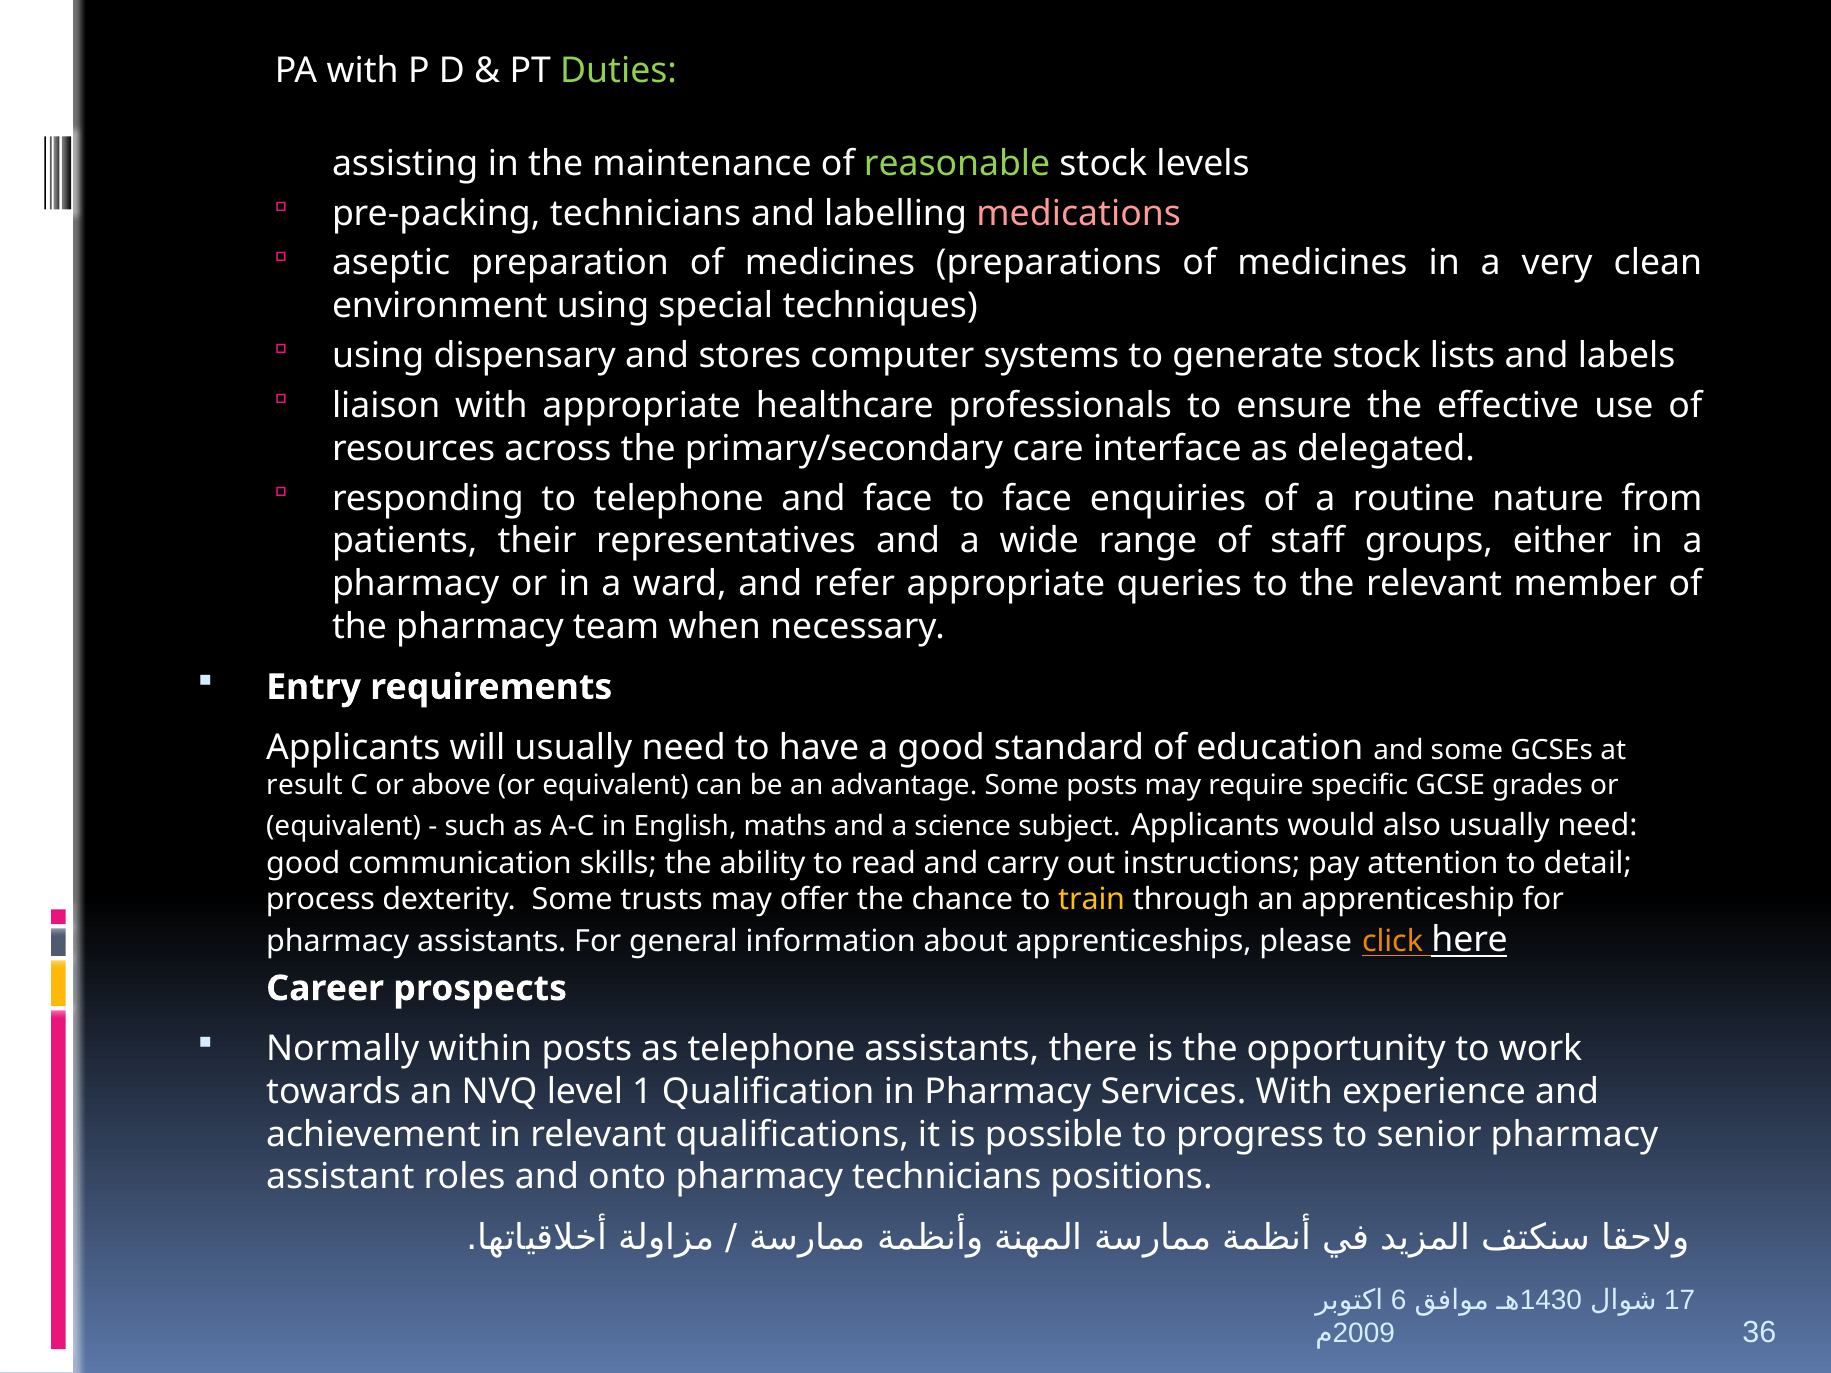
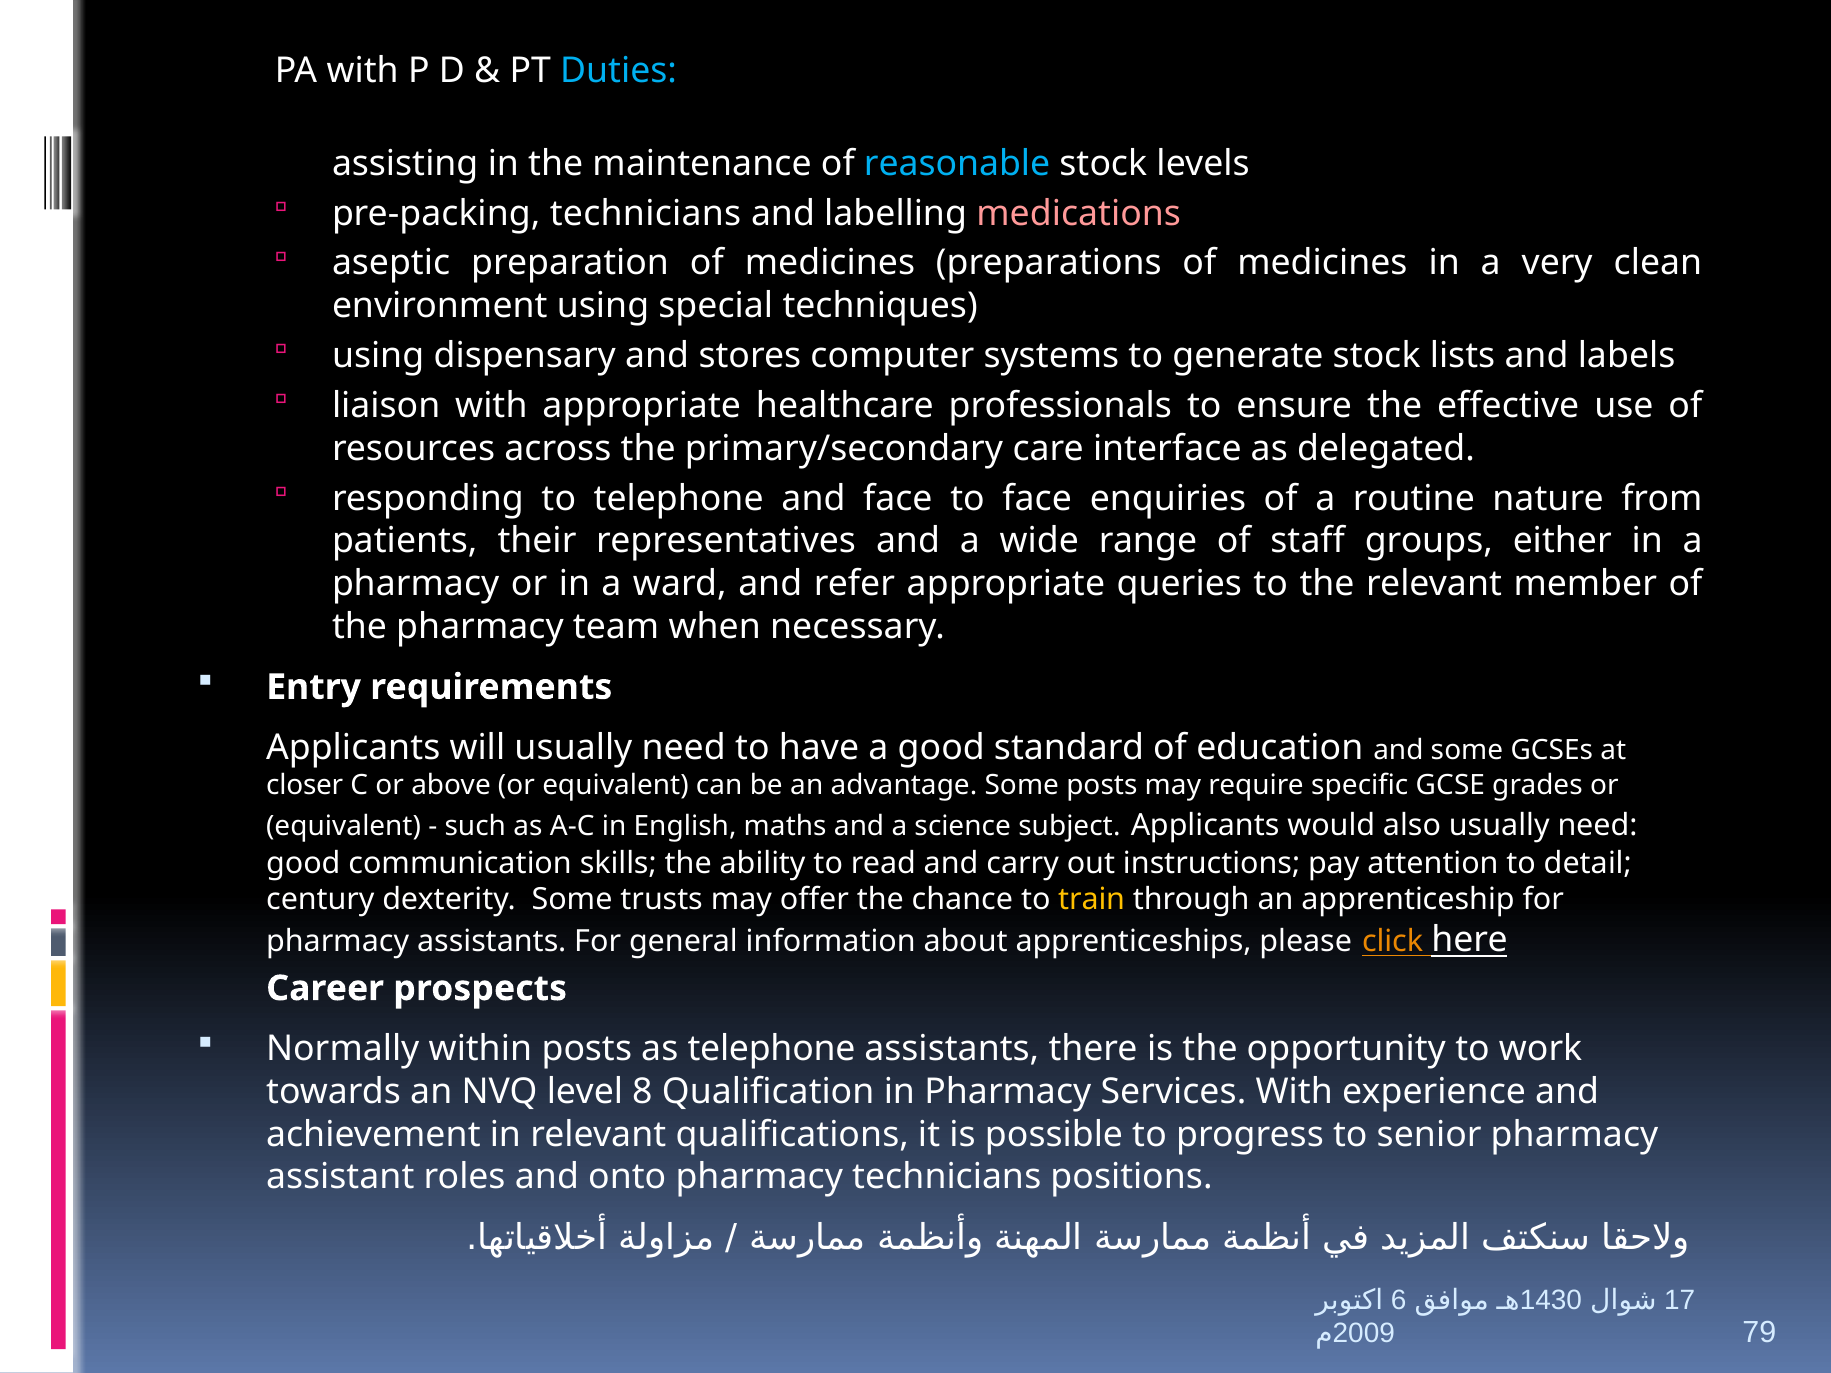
Duties colour: light green -> light blue (619, 71)
reasonable colour: light green -> light blue (957, 163)
result: result -> closer (305, 785)
process: process -> century (320, 900)
1: 1 -> 8 (642, 1092)
36: 36 -> 79 (1759, 1333)
